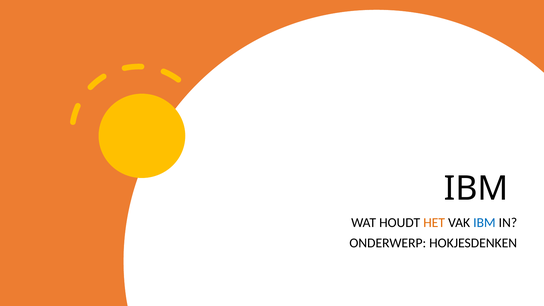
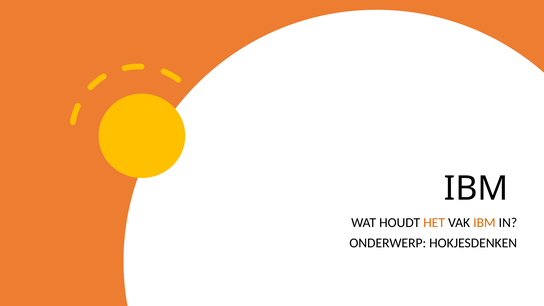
IBM colour: blue -> orange (484, 223)
